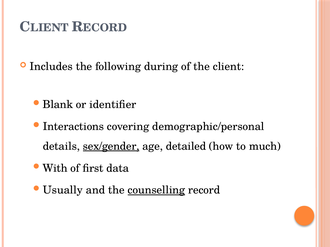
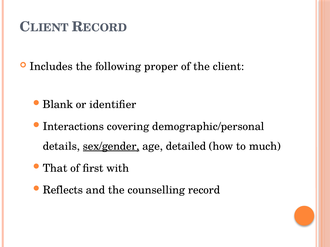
during: during -> proper (161, 67)
With: With -> That (55, 168)
data: data -> with (118, 168)
Usually: Usually -> Reflects (63, 190)
counselling underline: present -> none (156, 190)
